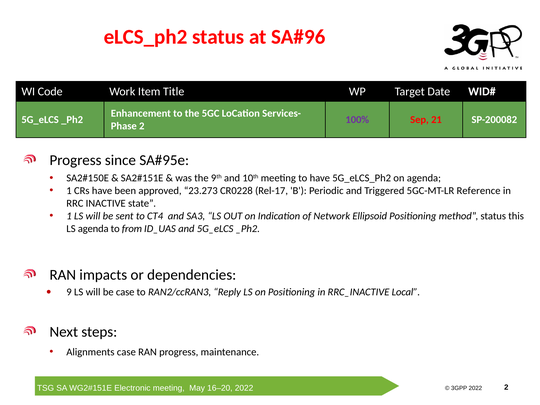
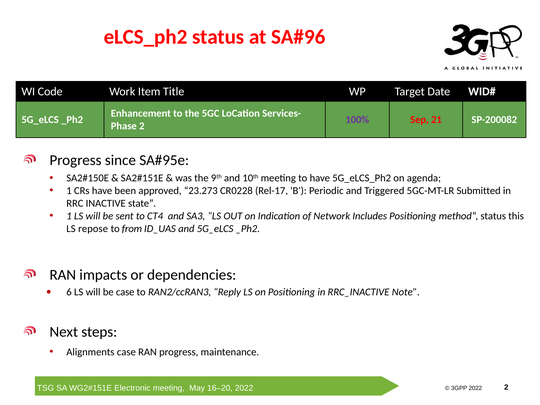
Reference: Reference -> Submitted (479, 191)
Ellipsoid: Ellipsoid -> Includes (370, 216)
LS agenda: agenda -> repose (93, 229)
9: 9 -> 6 (69, 292)
Local: Local -> Note (406, 292)
